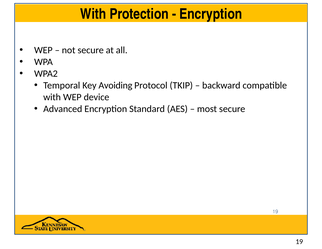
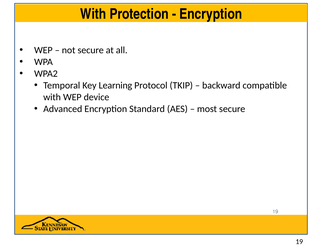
Avoiding: Avoiding -> Learning (115, 85)
